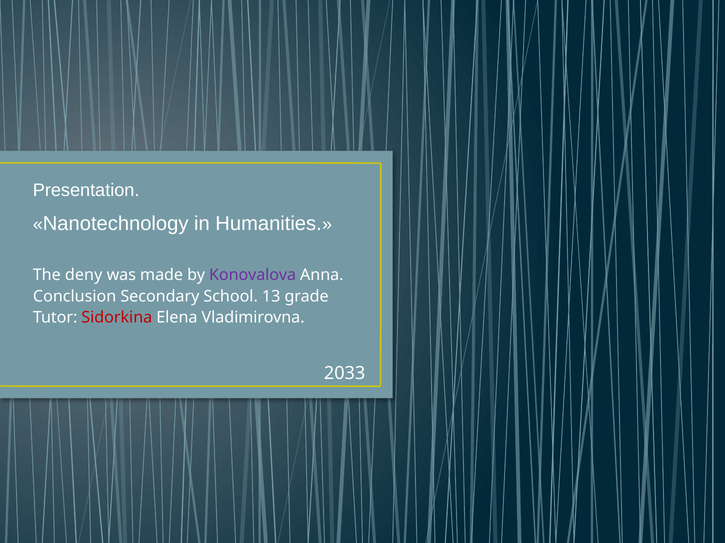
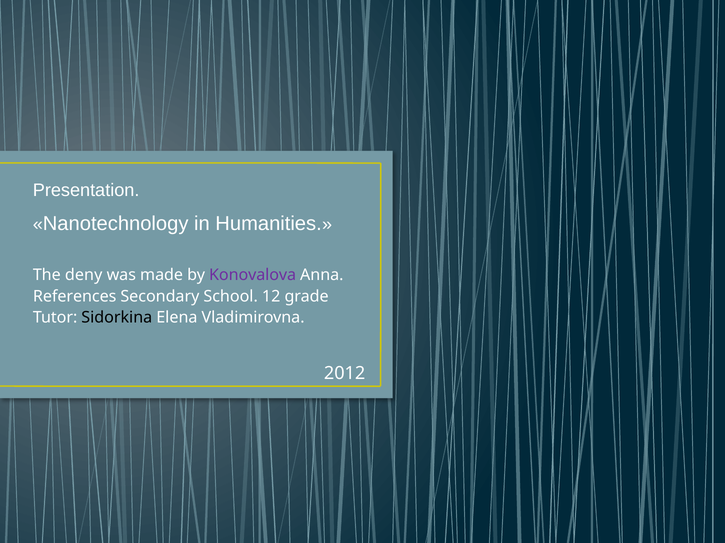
Conclusion: Conclusion -> References (75, 297)
13: 13 -> 12 (271, 297)
Sidorkina colour: red -> black (117, 318)
2033: 2033 -> 2012 (345, 374)
